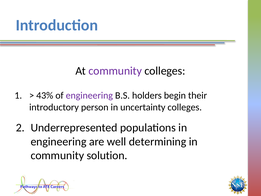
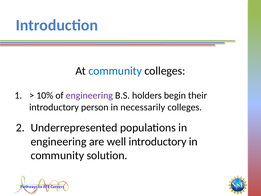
community colour: purple -> blue (115, 71)
43%: 43% -> 10% (45, 95)
uncertainty: uncertainty -> necessarily (143, 107)
well determining: determining -> introductory (158, 141)
